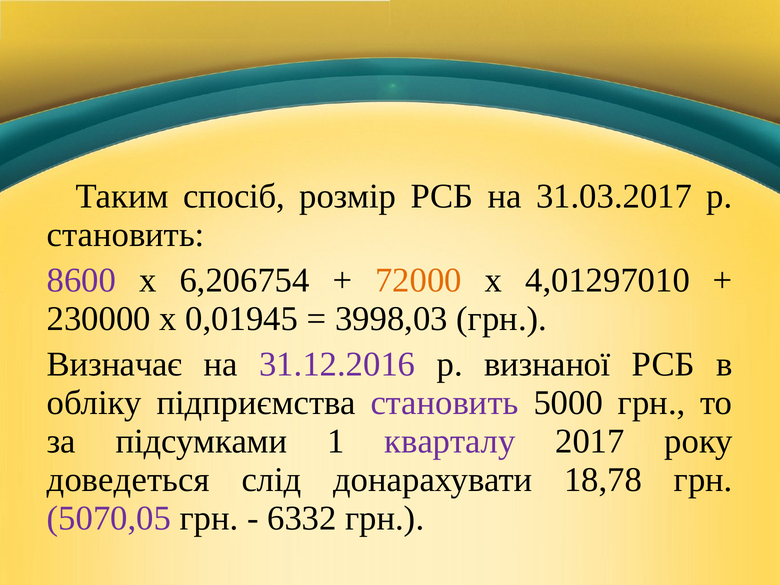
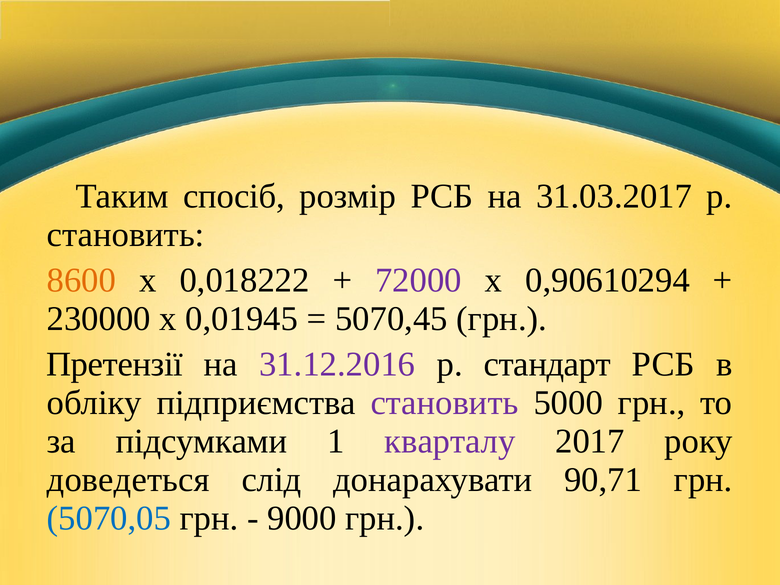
8600 colour: purple -> orange (81, 280)
6,206754: 6,206754 -> 0,018222 (245, 280)
72000 colour: orange -> purple (418, 280)
4,01297010: 4,01297010 -> 0,90610294 (608, 280)
3998,03: 3998,03 -> 5070,45 (391, 319)
Визначає: Визначає -> Претензії (115, 364)
визнаної: визнаної -> стандарт (547, 364)
18,78: 18,78 -> 90,71 (603, 480)
5070,05 colour: purple -> blue (109, 518)
6332: 6332 -> 9000 (302, 518)
